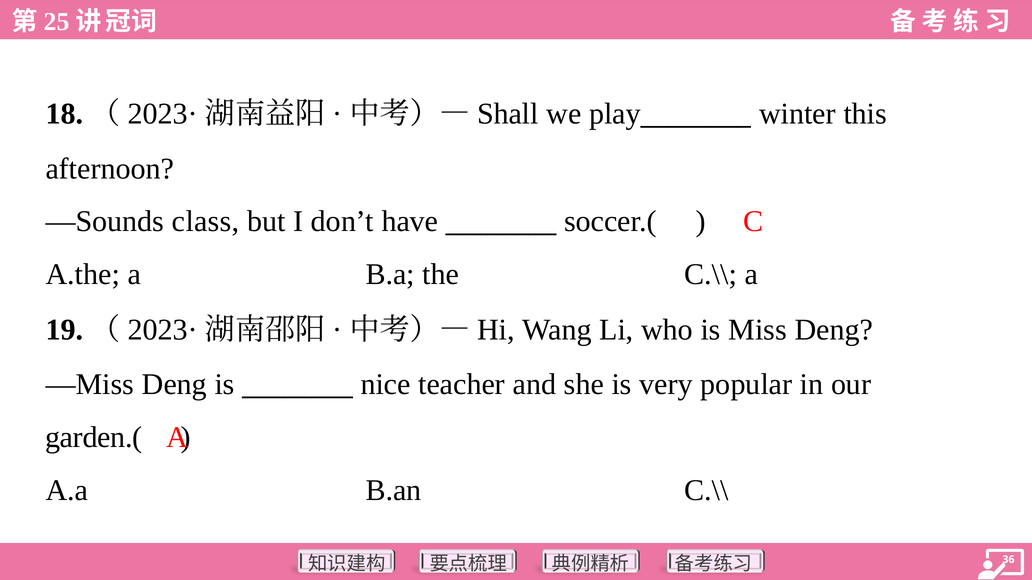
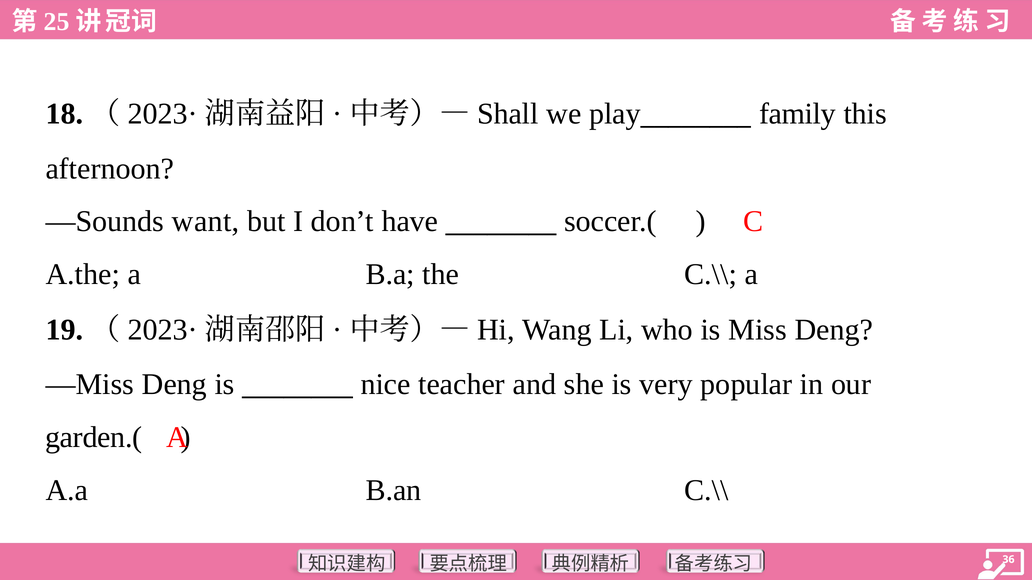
winter: winter -> family (798, 114)
class: class -> want (206, 222)
